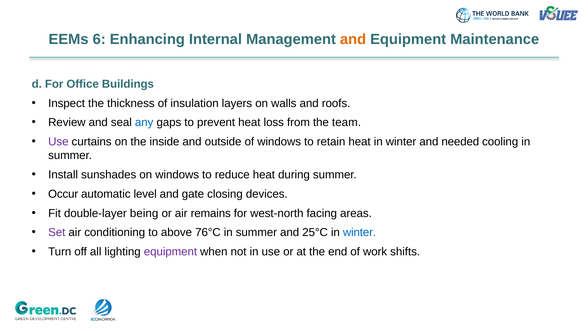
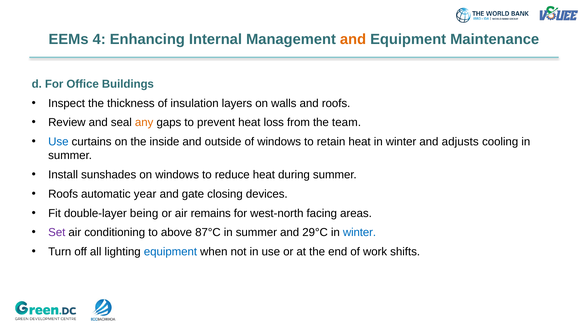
6: 6 -> 4 (99, 39)
any colour: blue -> orange (144, 122)
Use colour: purple -> blue (58, 142)
needed: needed -> adjusts (460, 142)
Occur: Occur -> Roofs (63, 194)
level: level -> year (145, 194)
76°C: 76°C -> 87°C (208, 232)
25°C: 25°C -> 29°C (315, 232)
equipment colour: purple -> blue (170, 252)
